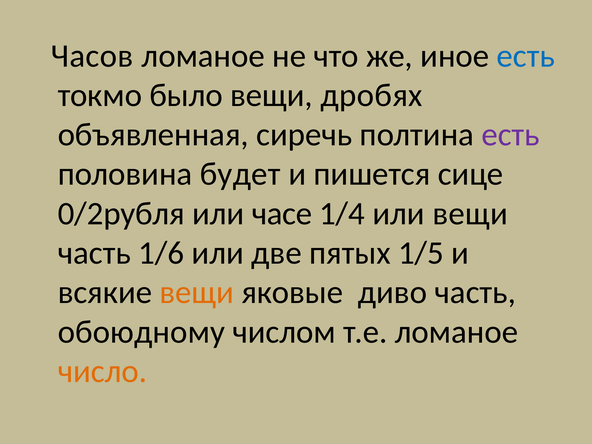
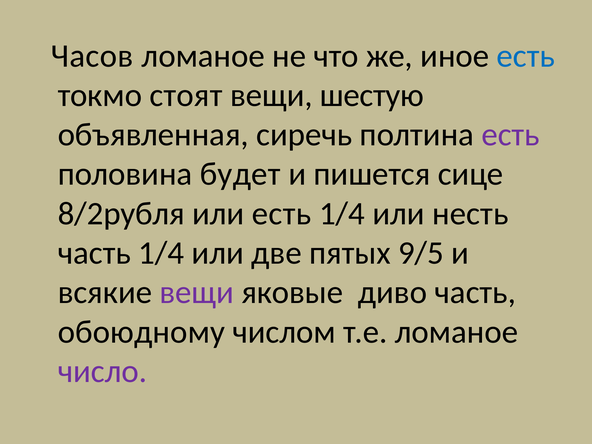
было: было -> стоят (186, 95)
дробях: дробях -> шестую (372, 95)
0/2рубля: 0/2рубля -> 8/2рубля (121, 214)
или часе: часе -> есть (282, 214)
или вещи: вещи -> несть (470, 214)
часть 1/6: 1/6 -> 1/4 (161, 253)
1/5: 1/5 -> 9/5 (421, 253)
вещи colour: orange -> purple (197, 292)
число colour: orange -> purple (102, 371)
